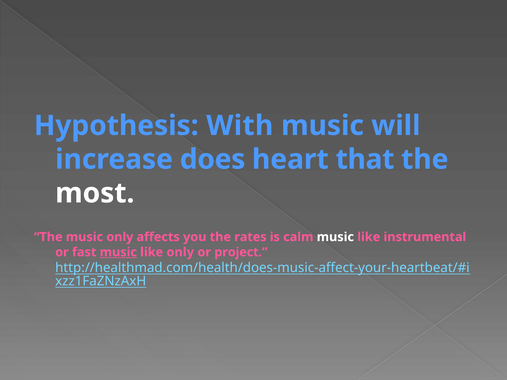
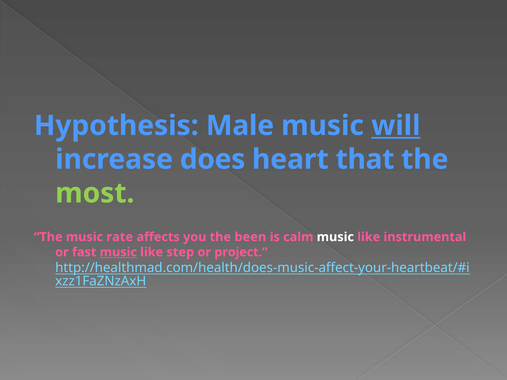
With: With -> Male (240, 126)
will underline: none -> present (396, 126)
most colour: white -> light green (95, 193)
music only: only -> rate (120, 237)
rates: rates -> been (250, 237)
like only: only -> step (180, 252)
